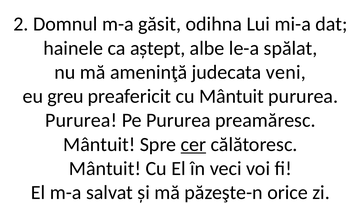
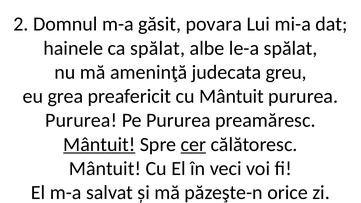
odihna: odihna -> povara (214, 24)
ca aștept: aștept -> spălat (158, 48)
veni: veni -> greu (286, 72)
greu: greu -> grea (65, 96)
Mântuit underline: none -> present (99, 144)
